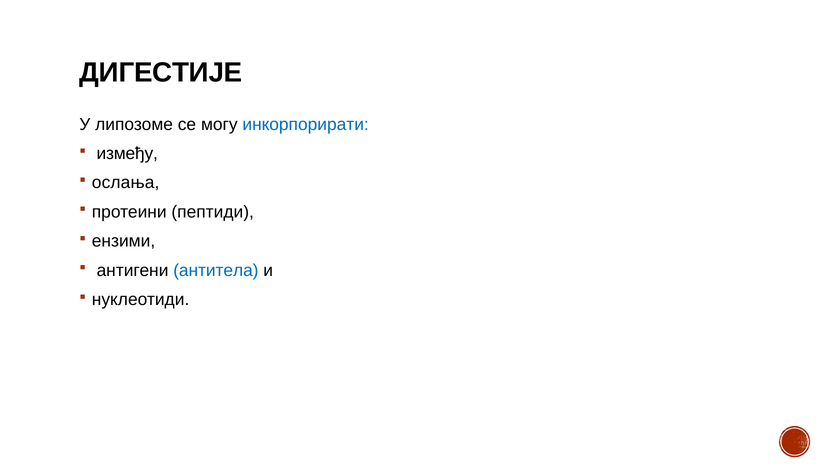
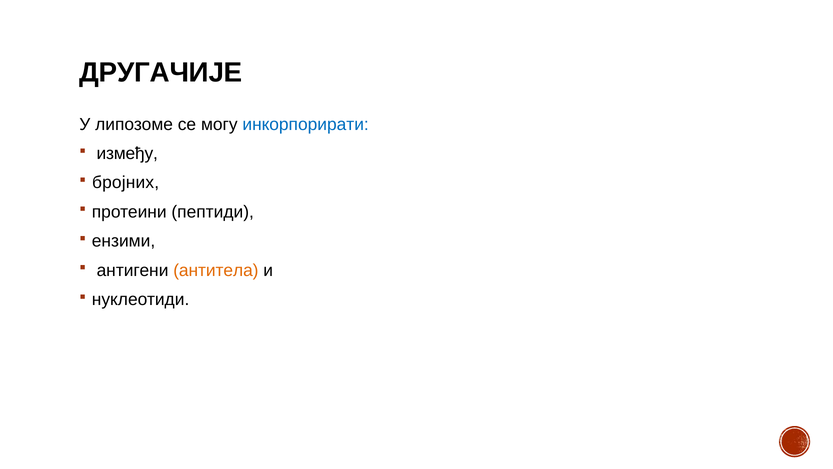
ДИГЕСТИЈЕ: ДИГЕСТИЈЕ -> ДРУГАЧИЈЕ (161, 72)
ослања: ослања -> бројних (126, 183)
антитела colour: blue -> orange (216, 270)
